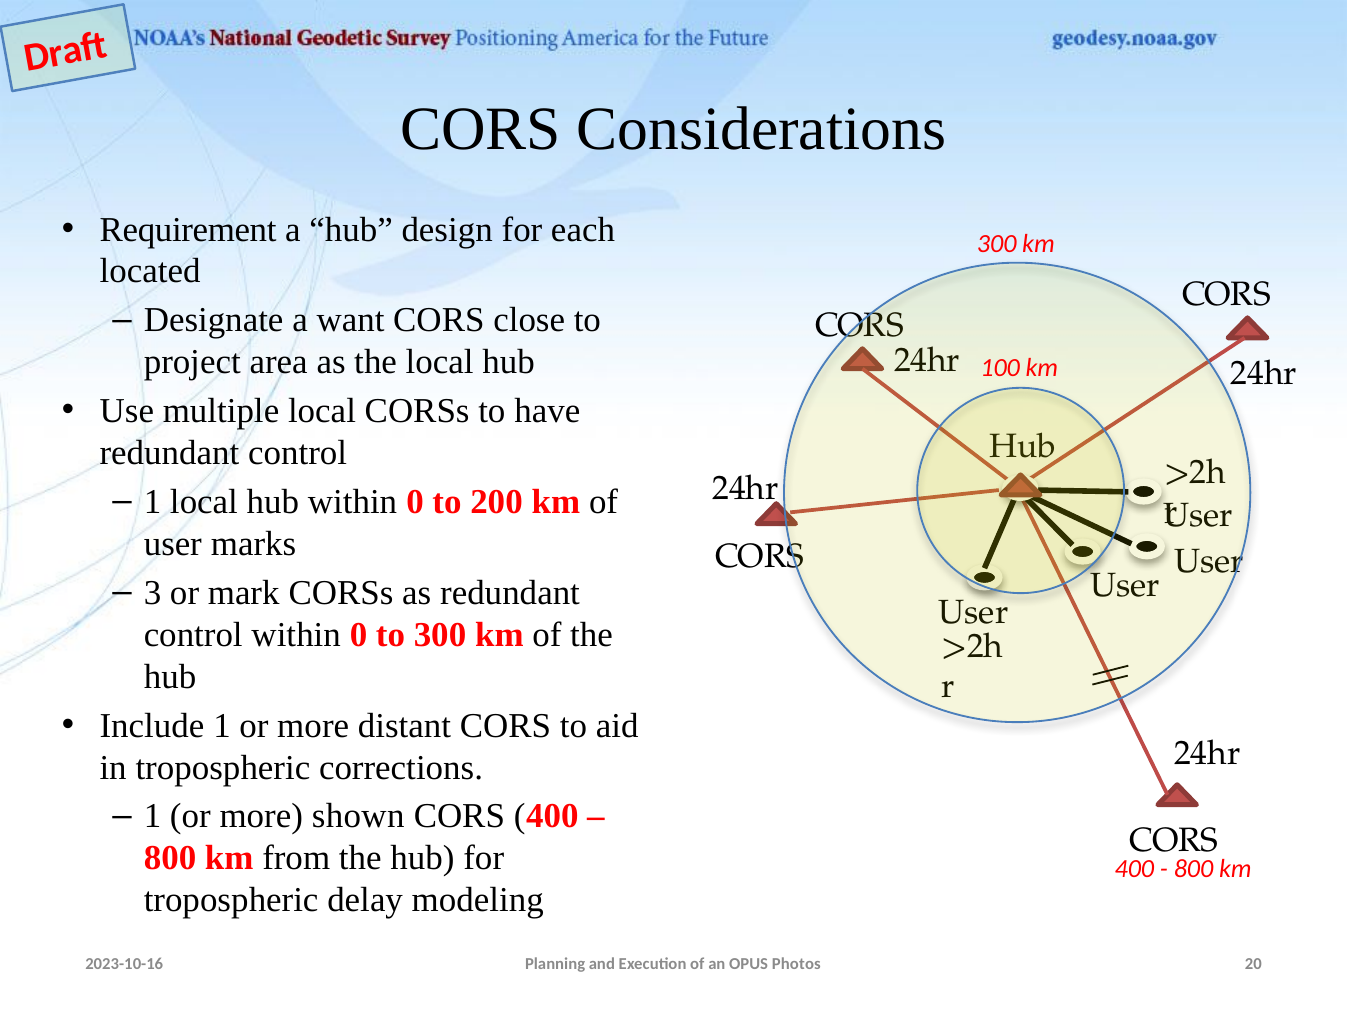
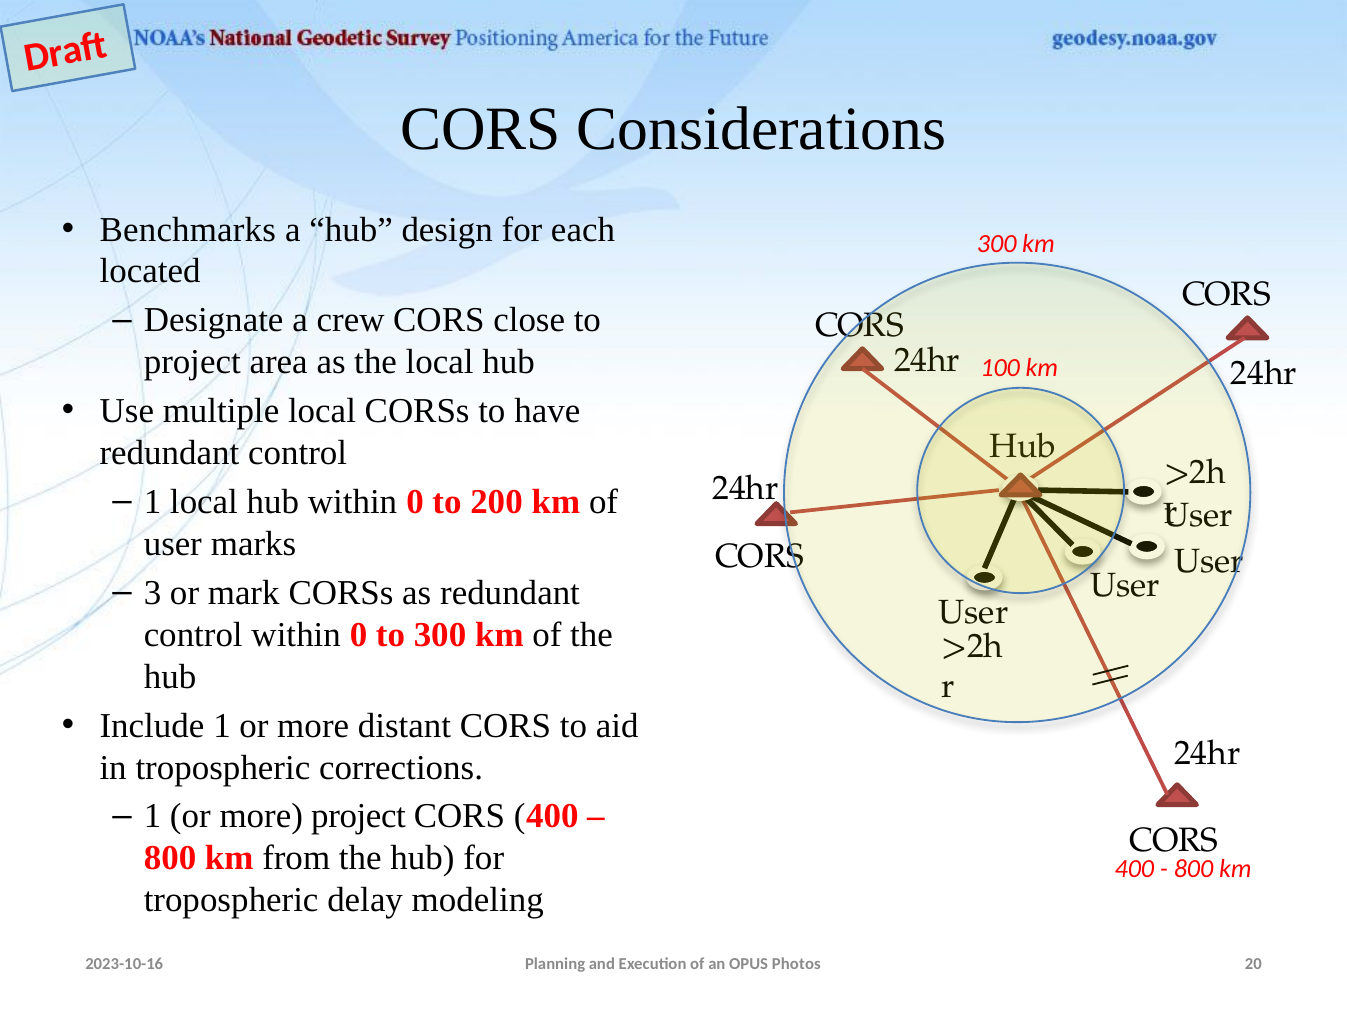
Requirement: Requirement -> Benchmarks (188, 230)
want: want -> crew (351, 320)
more shown: shown -> project (359, 817)
